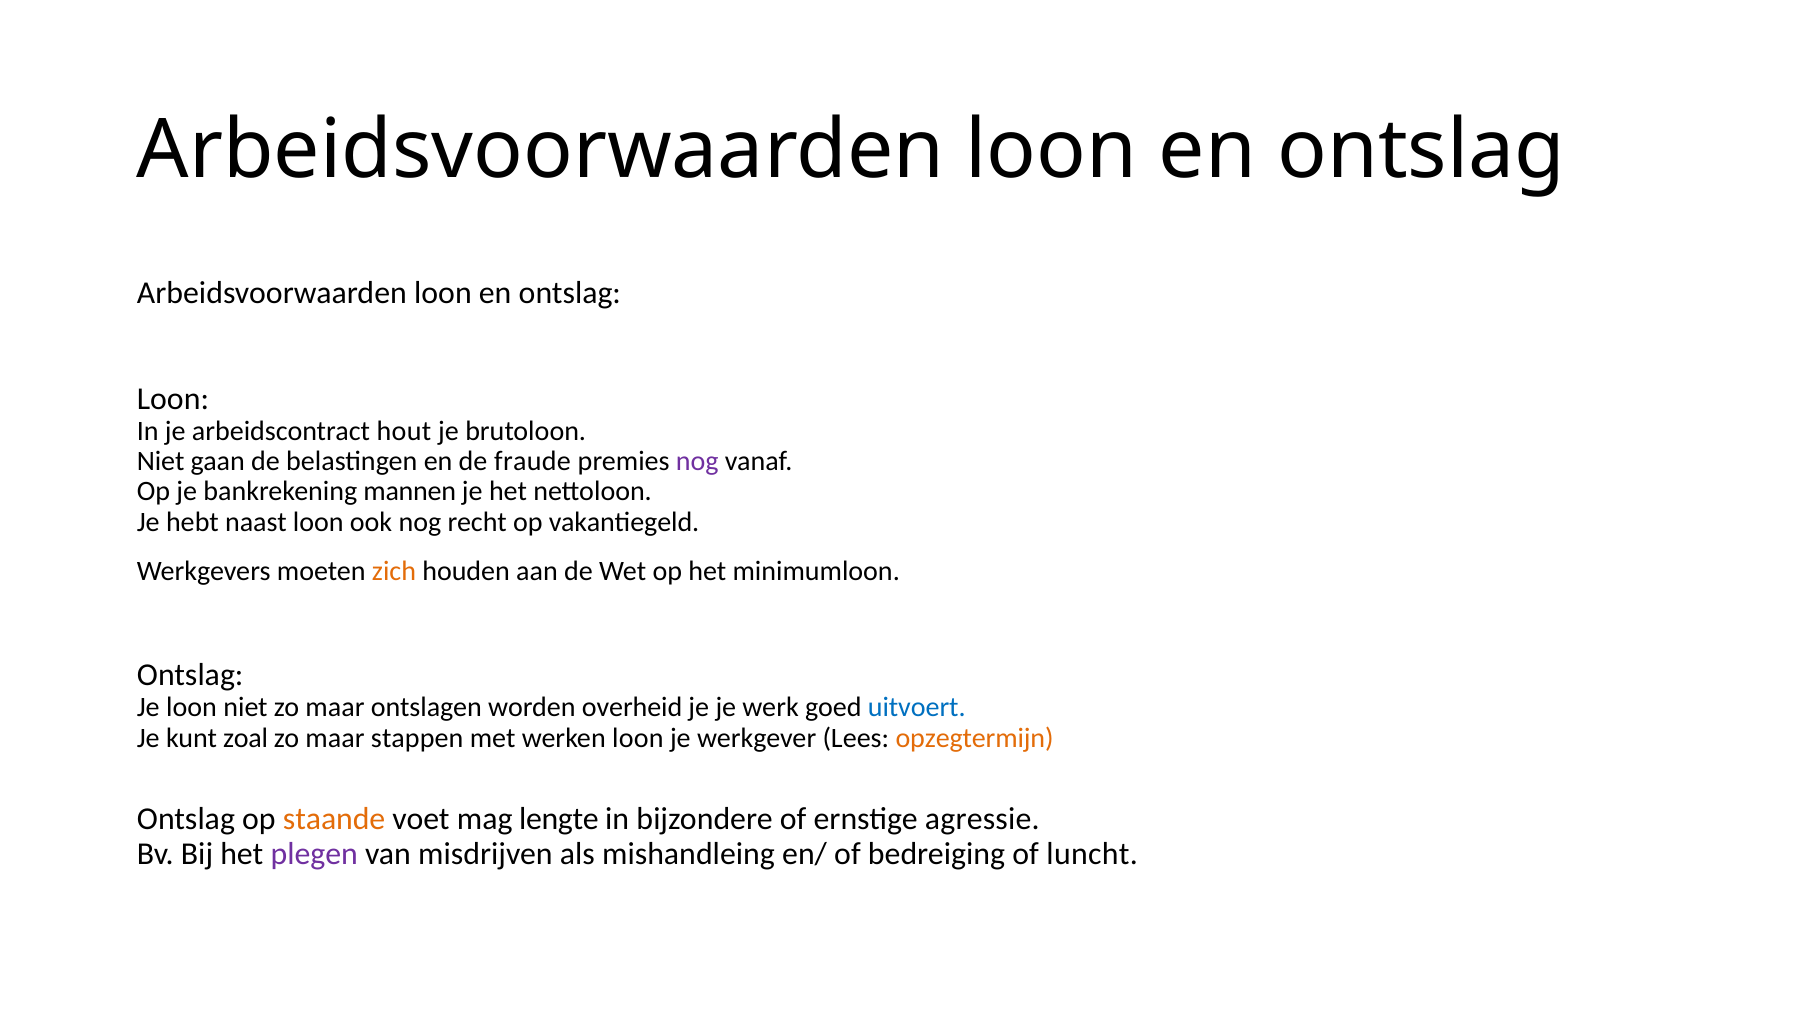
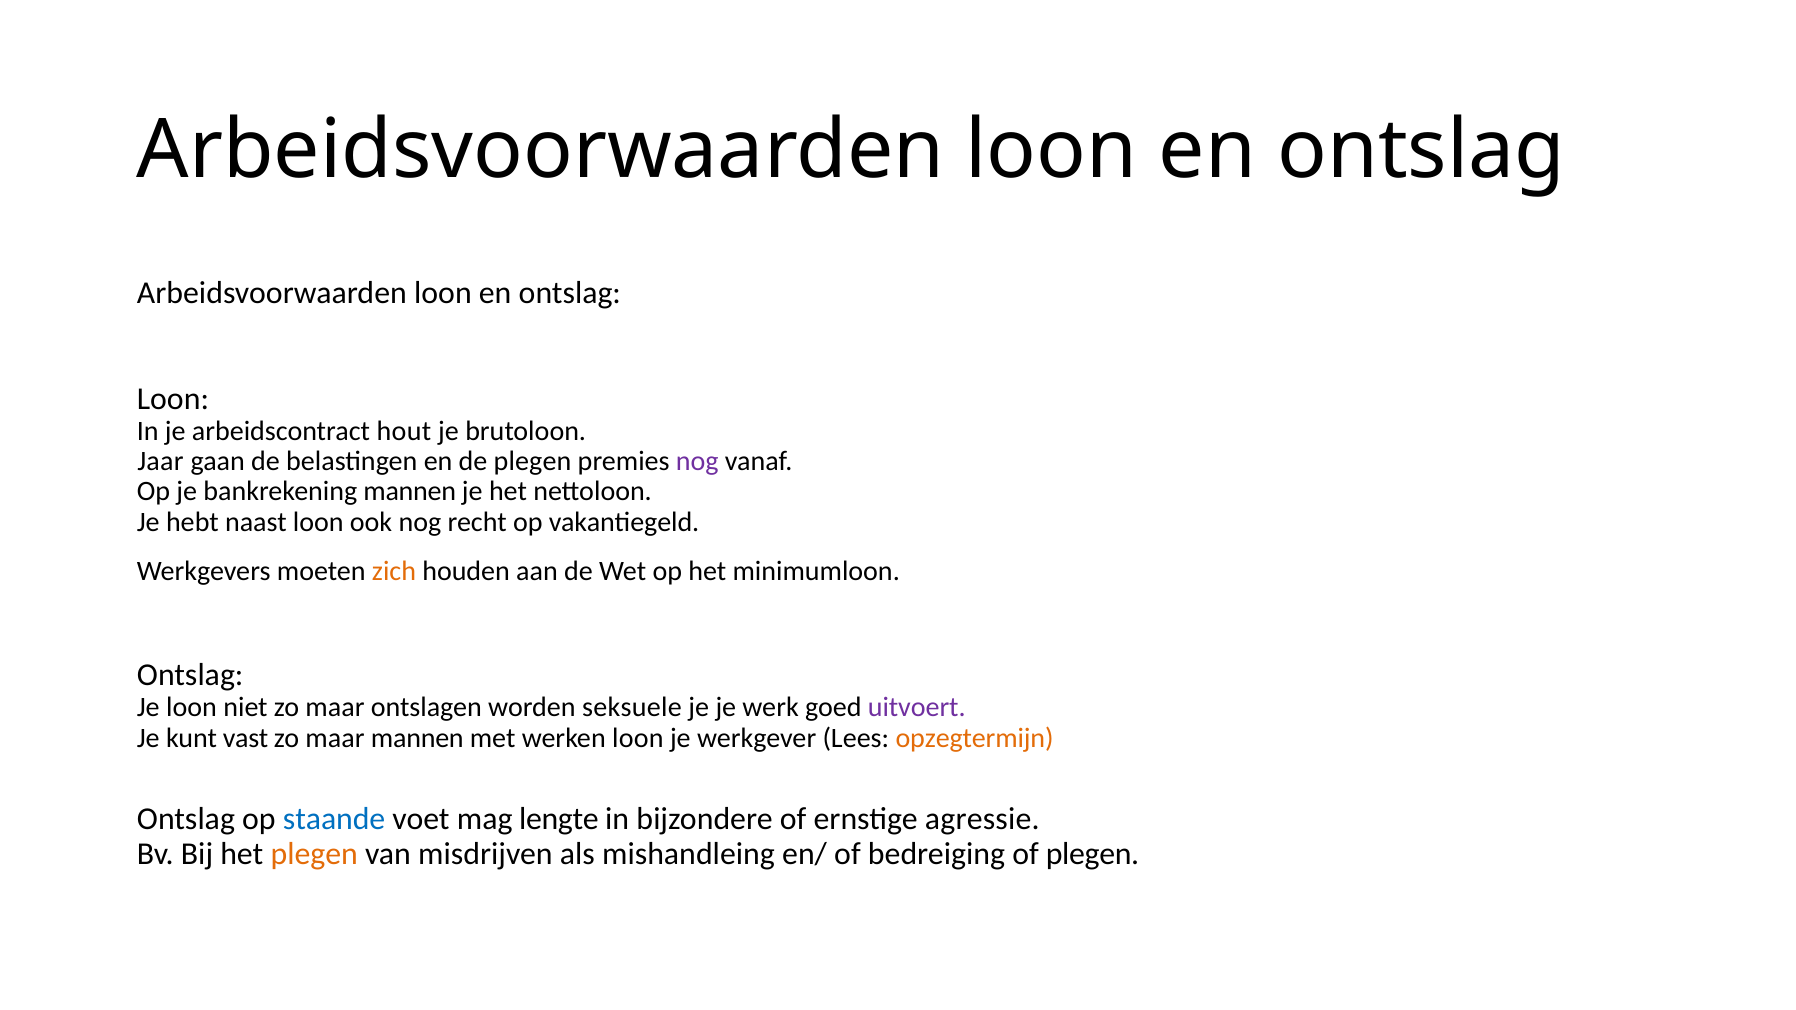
Niet: Niet -> Jaar (160, 461)
de fraude: fraude -> plegen (533, 461)
overheid: overheid -> seksuele (632, 708)
uitvoert colour: blue -> purple (917, 708)
zoal: zoal -> vast (246, 738)
maar stappen: stappen -> mannen (417, 738)
staande colour: orange -> blue (334, 819)
plegen colour: purple -> orange (314, 854)
of luncht: luncht -> plegen (1092, 854)
